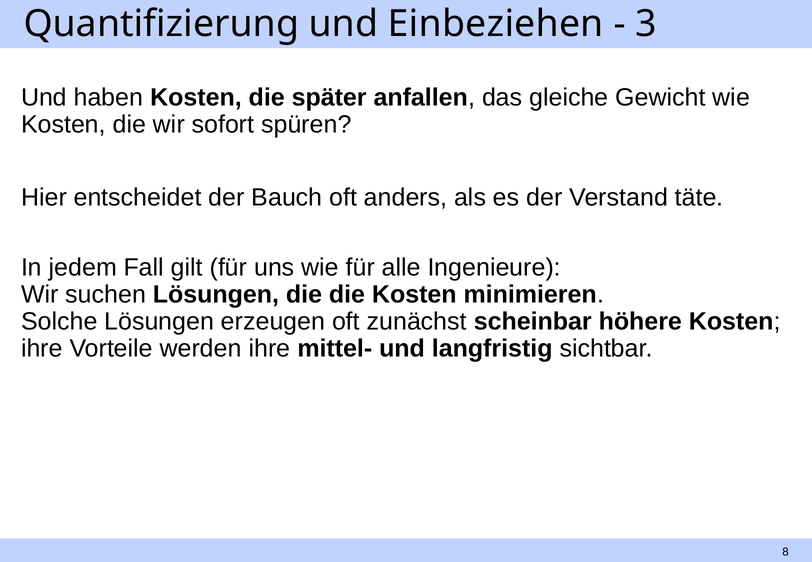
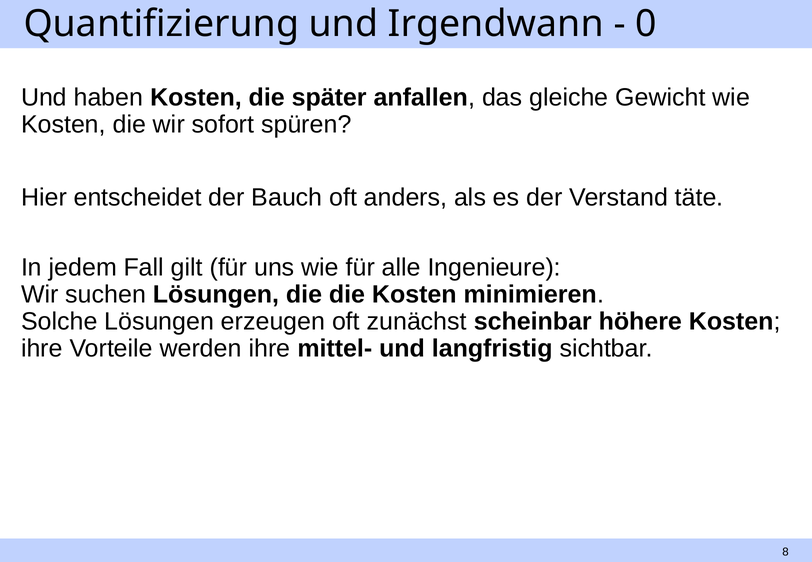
Einbeziehen: Einbeziehen -> Irgendwann (496, 24)
3: 3 -> 0 (646, 24)
